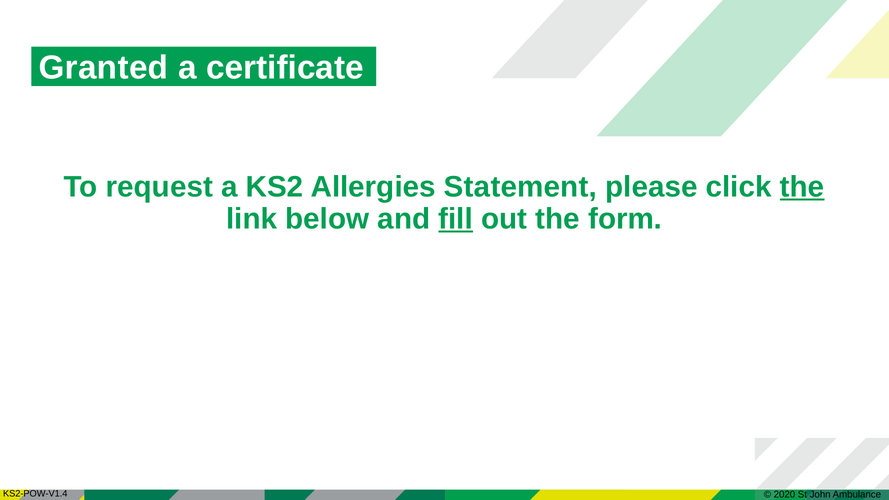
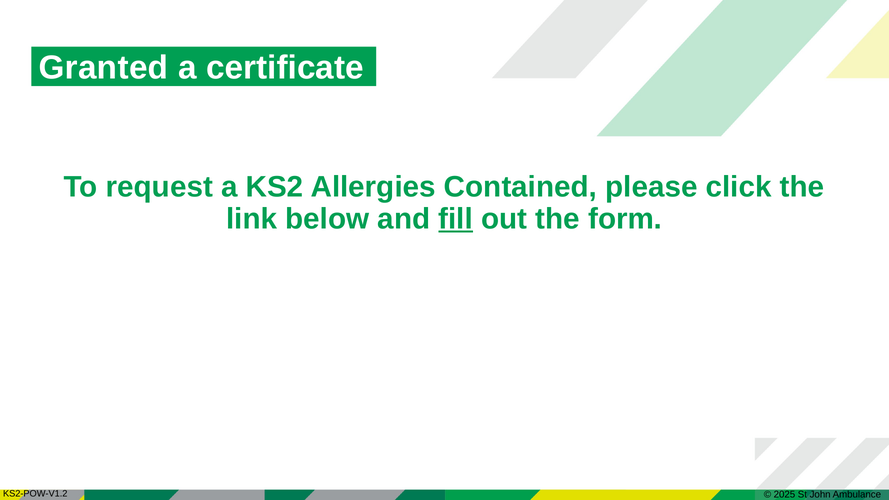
Statement: Statement -> Contained (520, 187)
the underline: present -> none (802, 187)
KS2-POW-V1.4: KS2-POW-V1.4 -> KS2-POW-V1.2 (35, 494)
2020: 2020 -> 2025 (784, 495)
